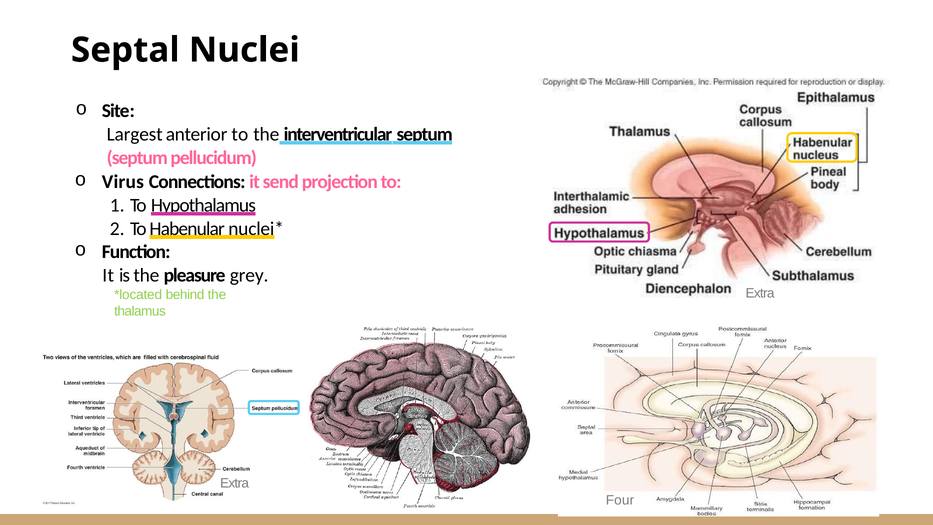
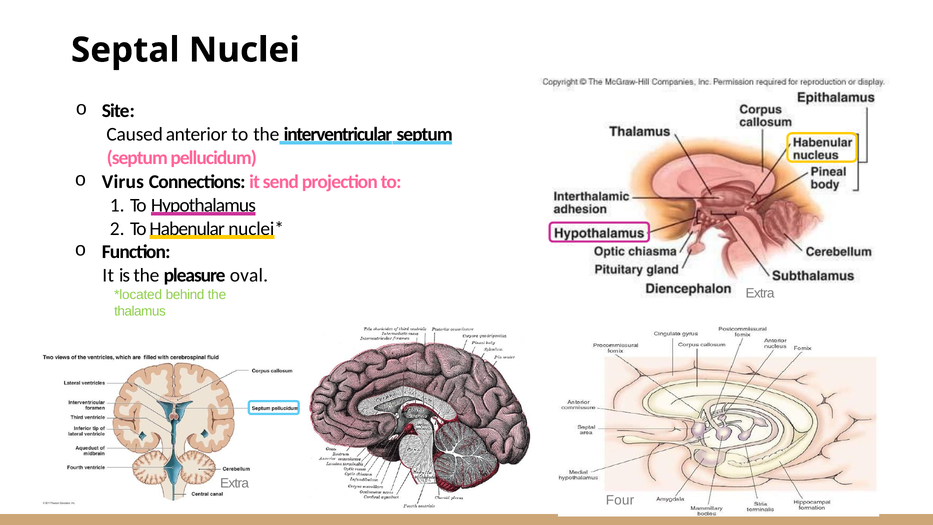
Largest: Largest -> Caused (135, 134)
grey: grey -> oval (249, 275)
